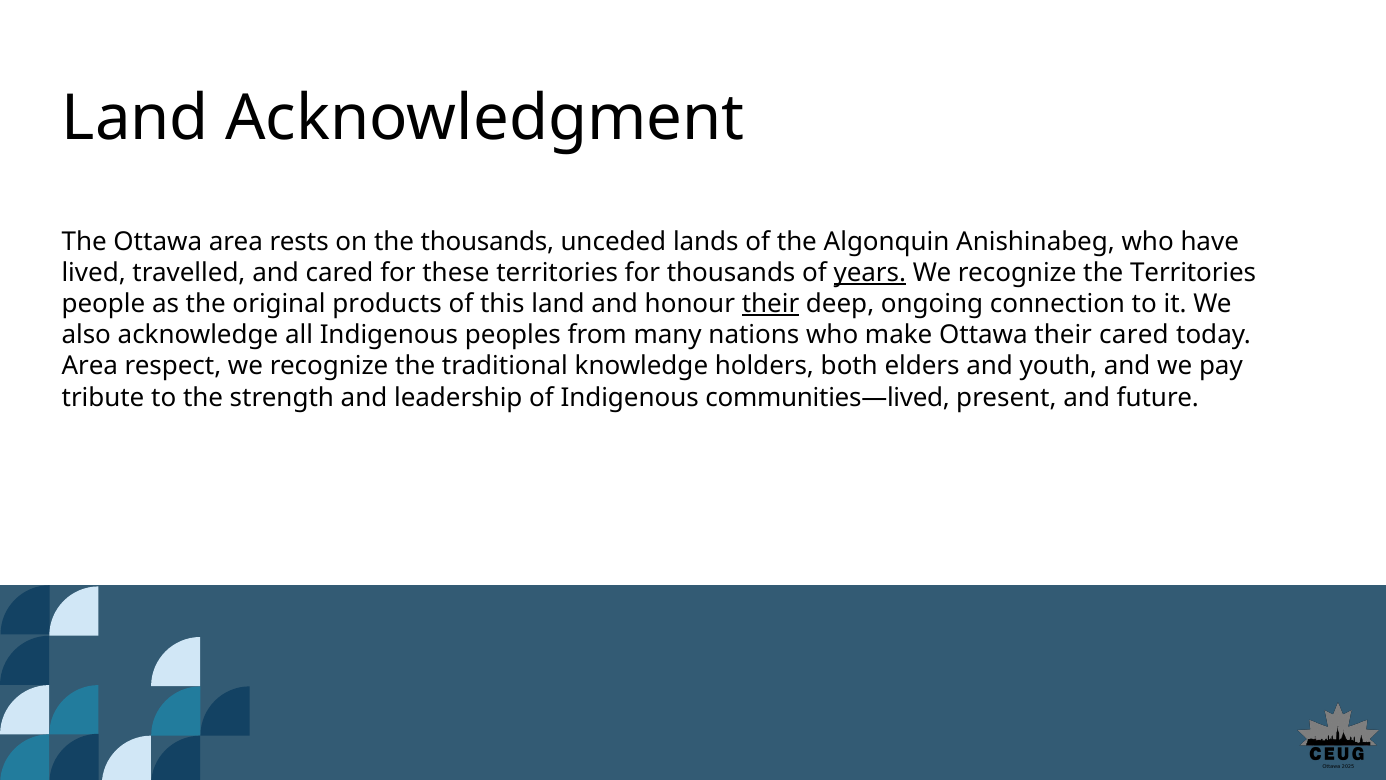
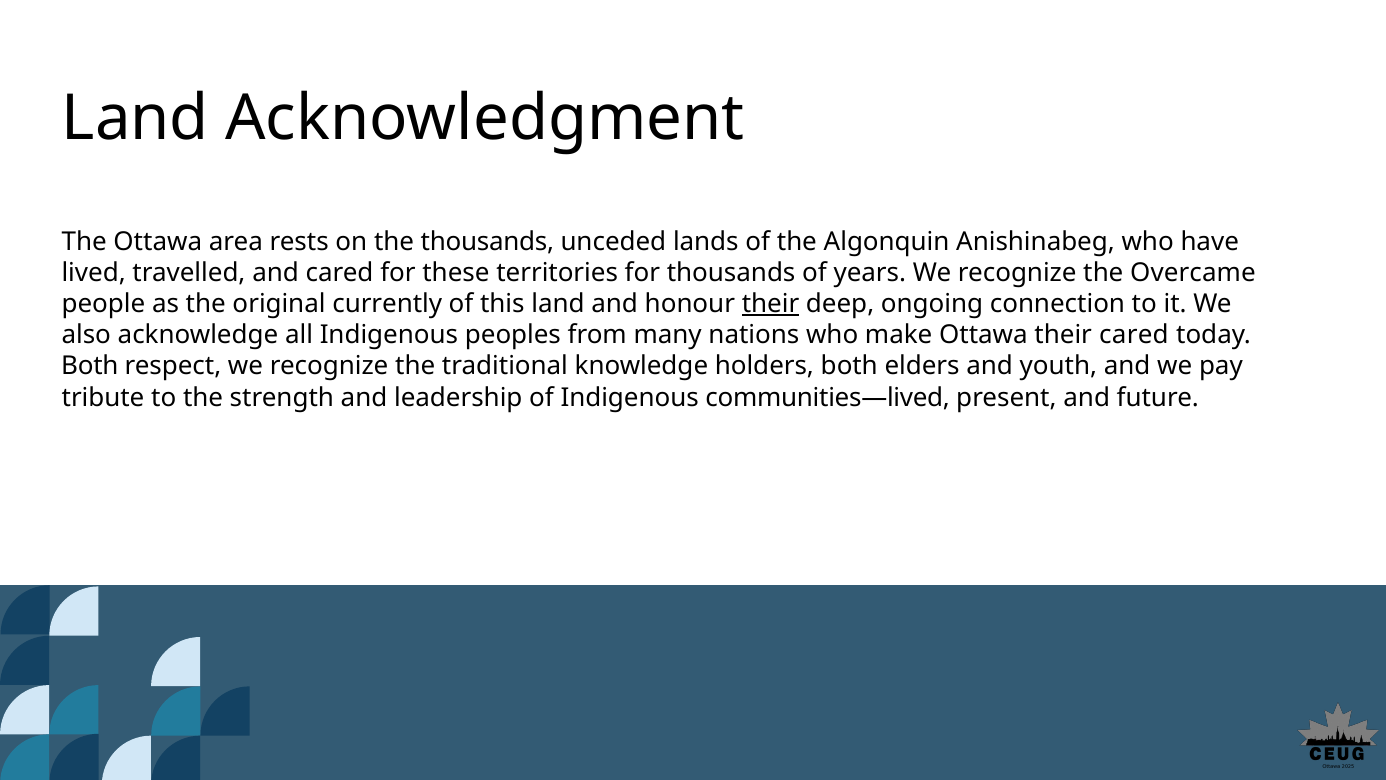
years underline: present -> none (870, 272)
the Territories: Territories -> Overcame (1193, 272)
products: products -> currently (387, 304)
Area: Area -> Both (90, 366)
